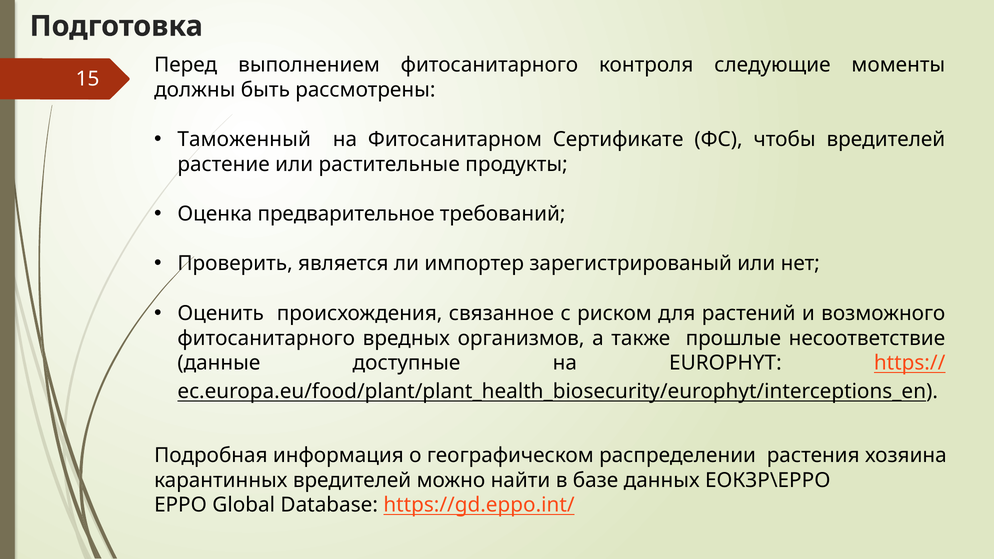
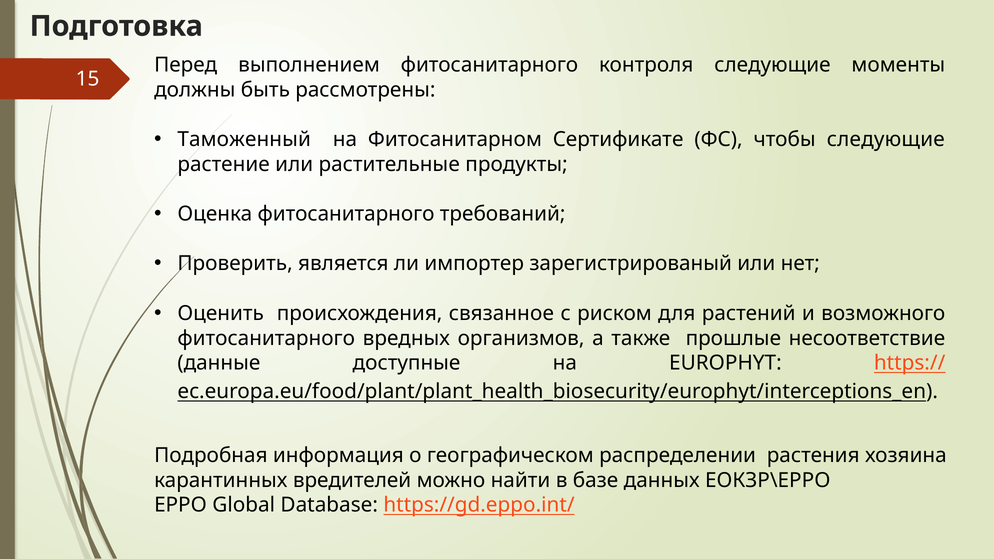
чтобы вредителей: вредителей -> следующие (886, 139)
Оценка предварительное: предварительное -> фитосанитарного (346, 214)
